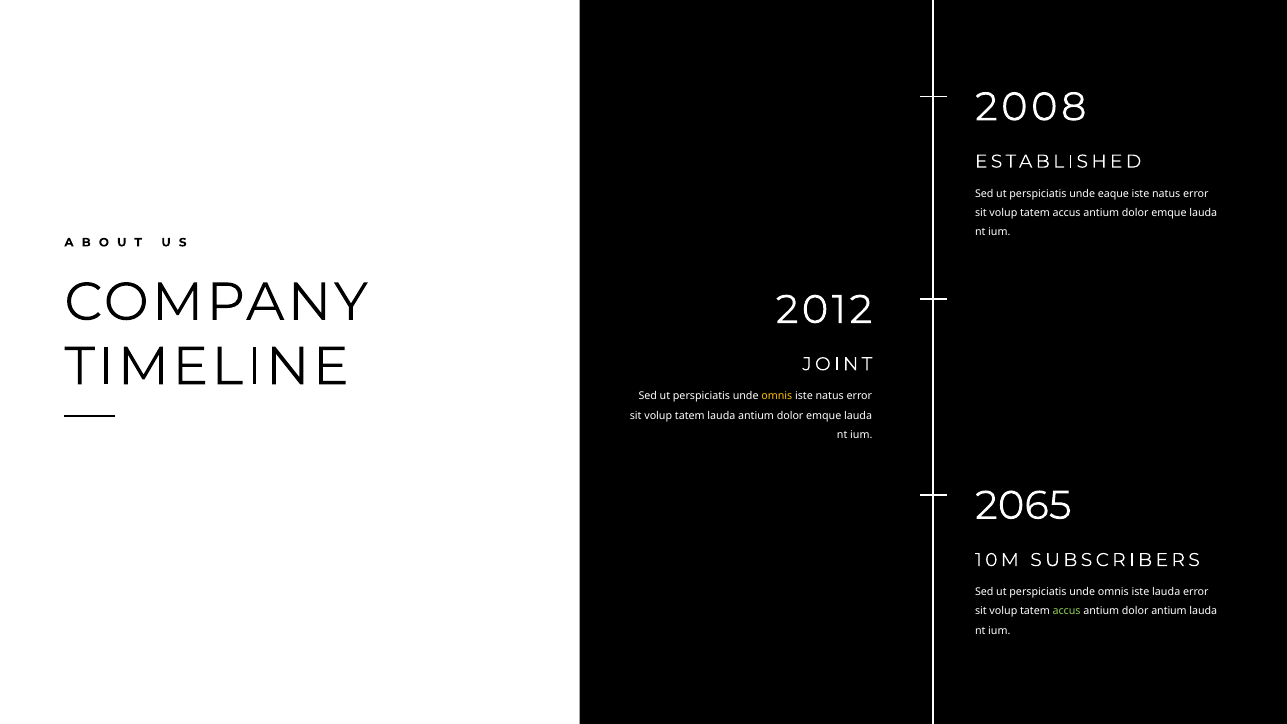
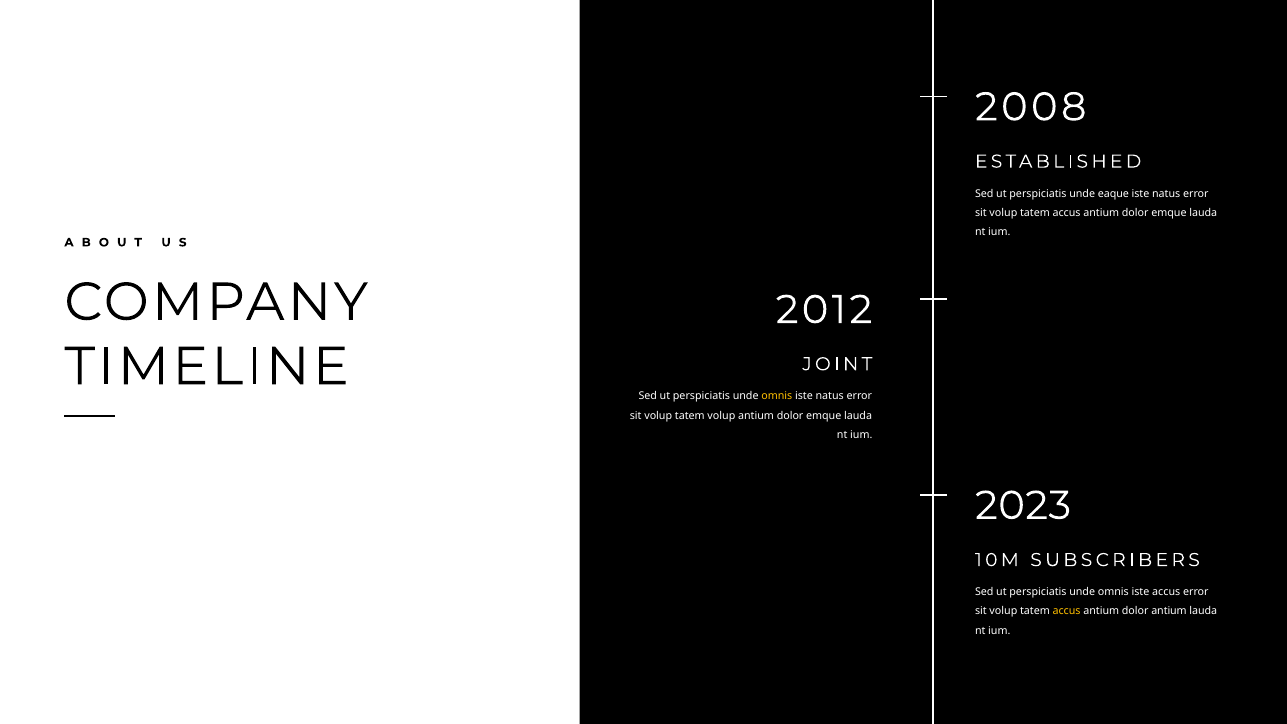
tatem lauda: lauda -> volup (721, 415)
2065: 2065 -> 2023 (1023, 506)
iste lauda: lauda -> accus (1166, 592)
accus colour: light green -> yellow (1067, 611)
